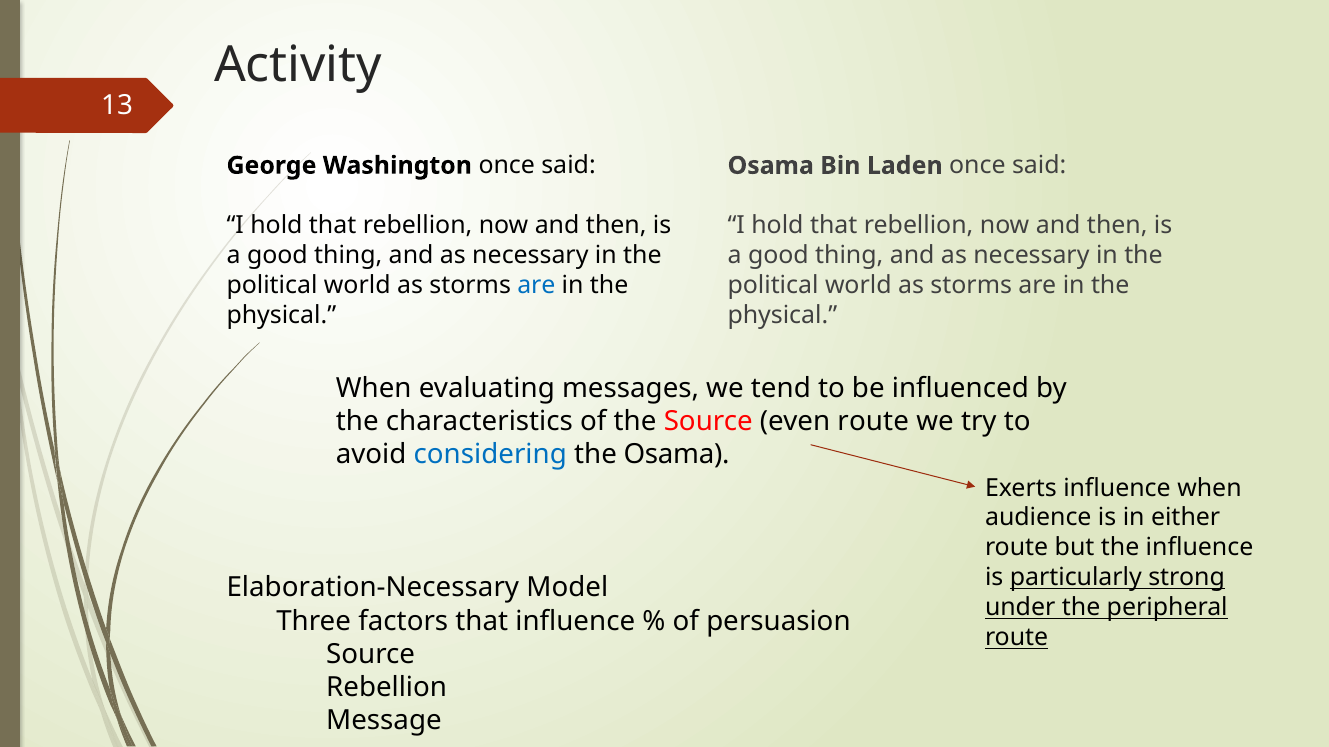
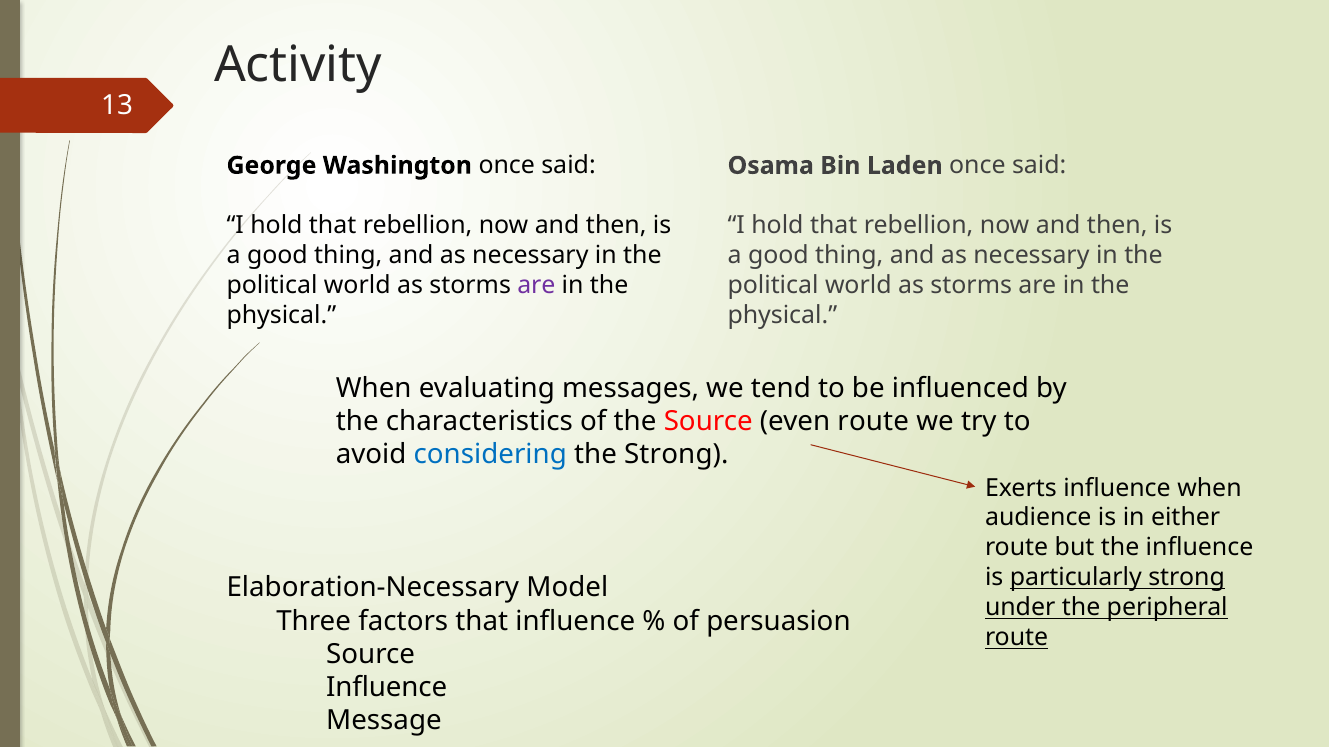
are colour: blue -> purple (536, 285)
the Osama: Osama -> Strong (676, 455)
Rebellion: Rebellion -> Influence (387, 688)
